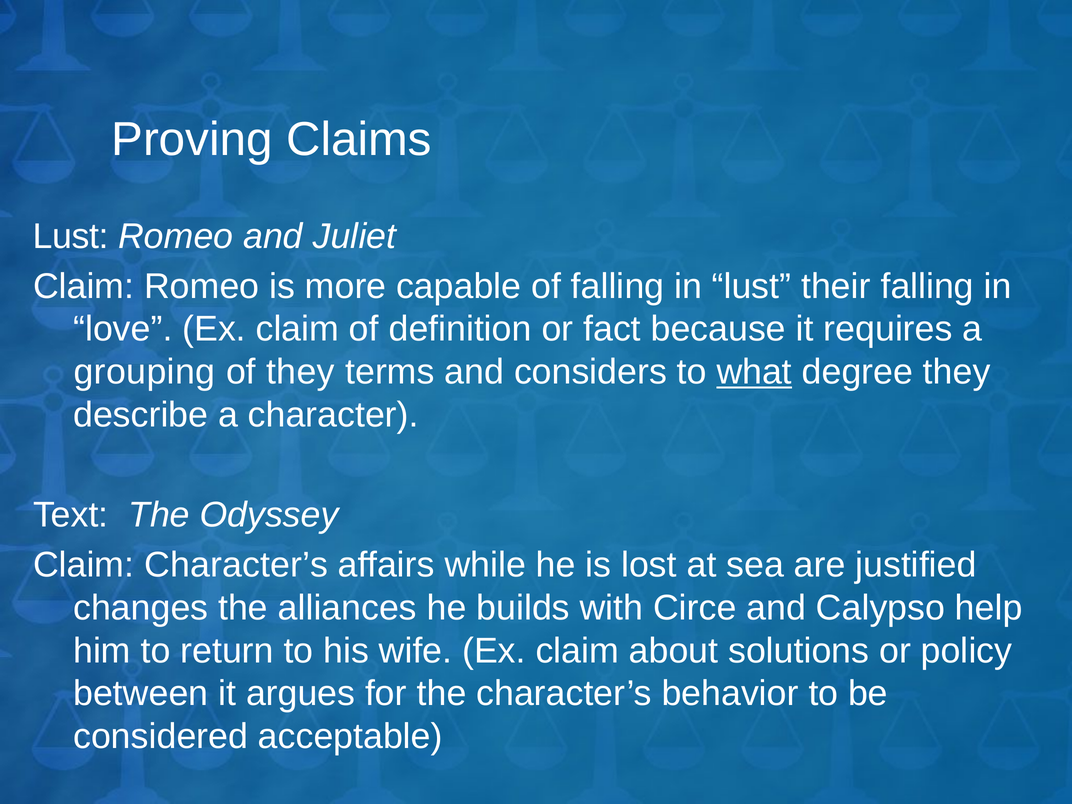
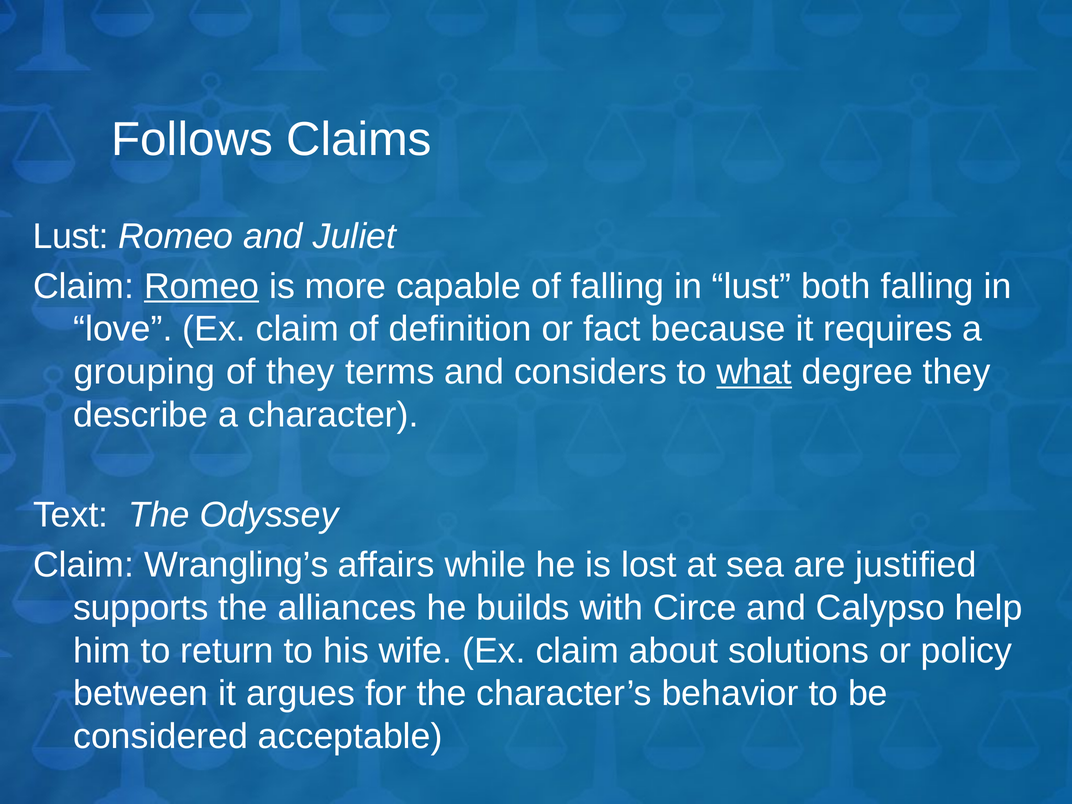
Proving: Proving -> Follows (192, 140)
Romeo underline: none -> present (202, 286)
their: their -> both (836, 286)
Claim Character’s: Character’s -> Wrangling’s (236, 565)
changes: changes -> supports (141, 608)
